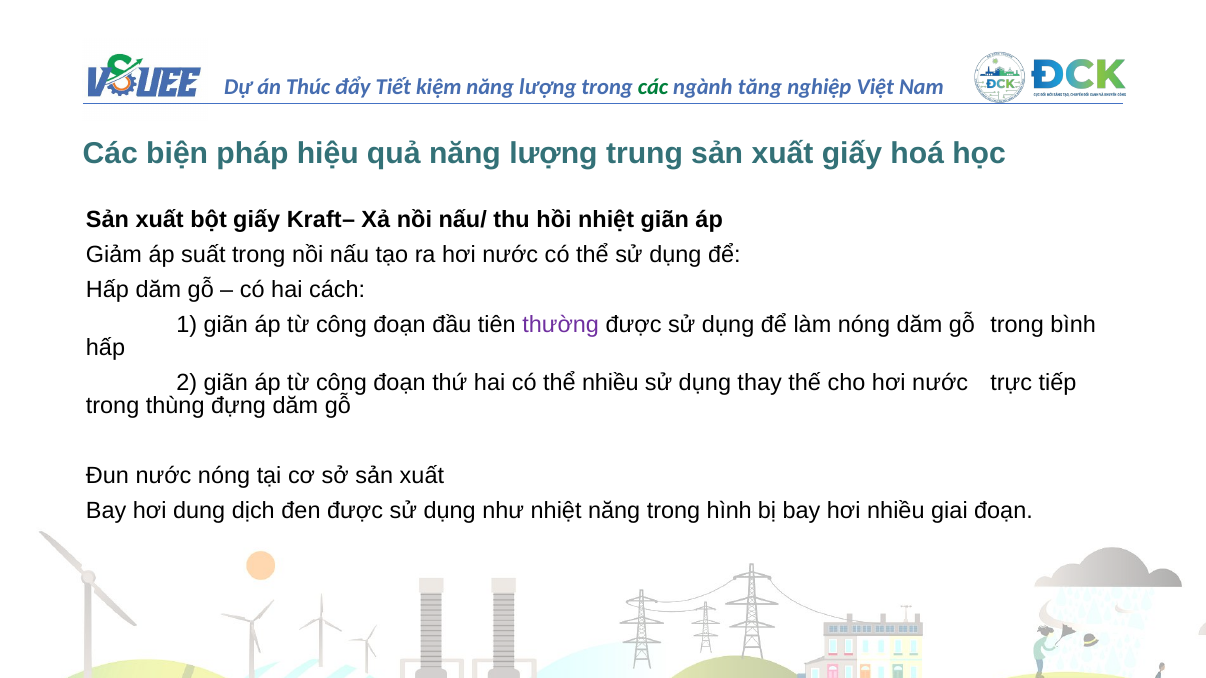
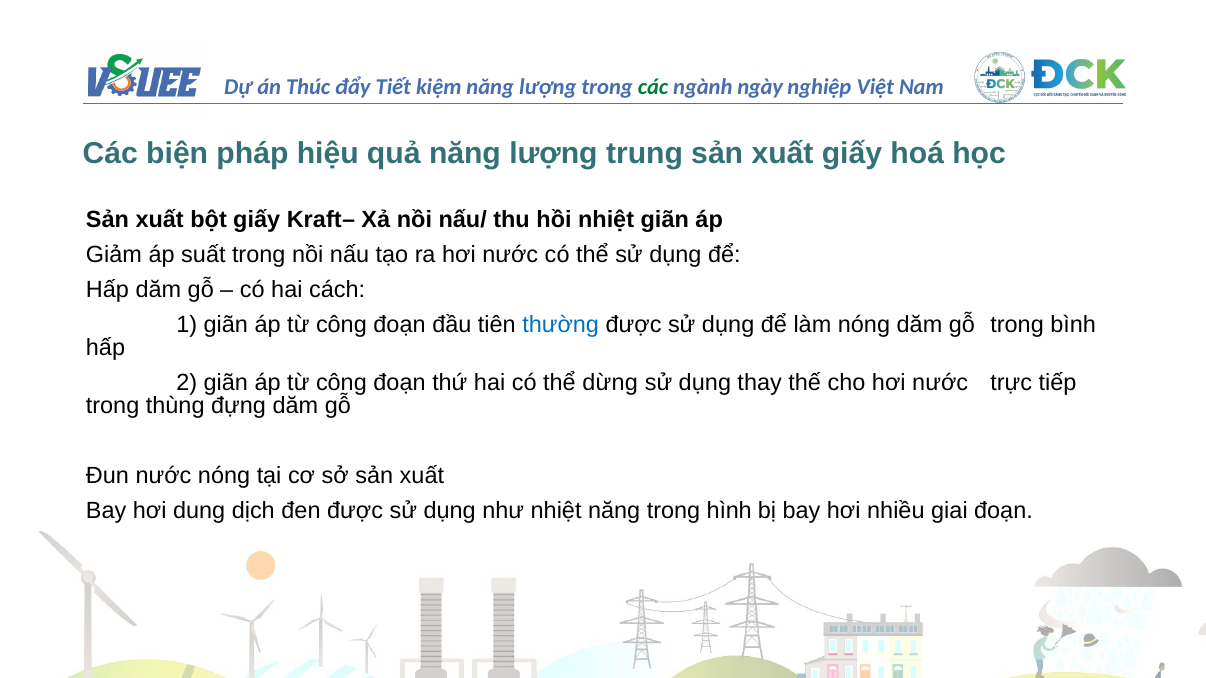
tăng: tăng -> ngày (760, 87)
thường colour: purple -> blue (561, 325)
thể nhiều: nhiều -> dừng (610, 383)
